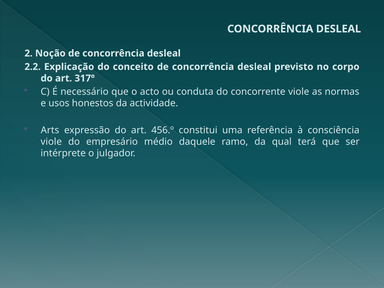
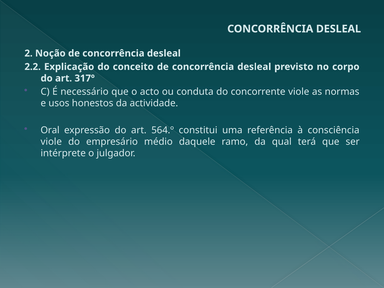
Arts: Arts -> Oral (50, 130)
456.º: 456.º -> 564.º (163, 130)
